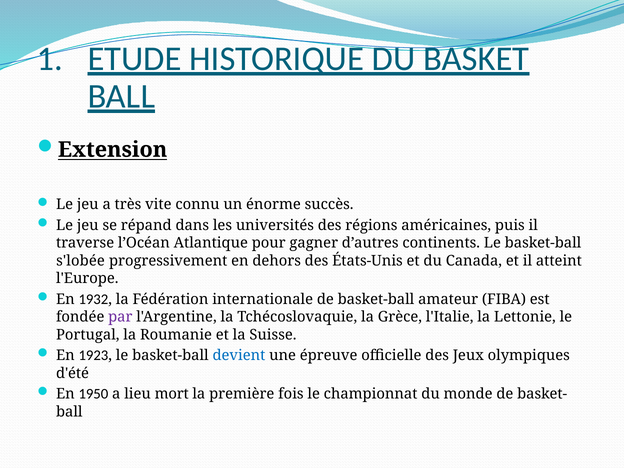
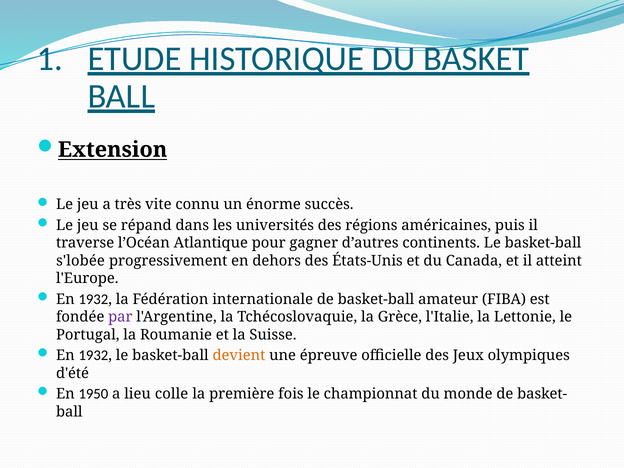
1923: 1923 -> 1932 (93, 355)
devient colour: blue -> orange (239, 355)
mort: mort -> colle (172, 394)
